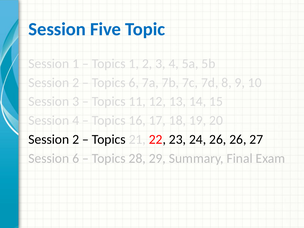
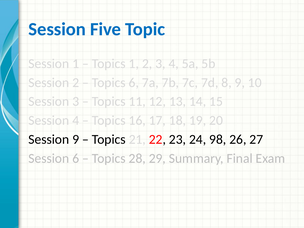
2: 2 -> 9 (76, 139)
24 26: 26 -> 98 (218, 139)
